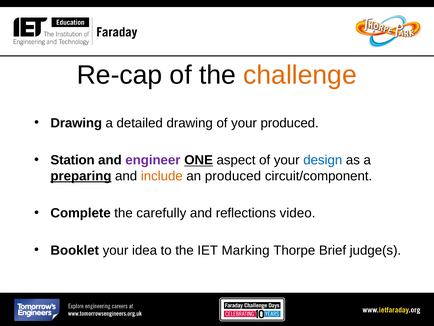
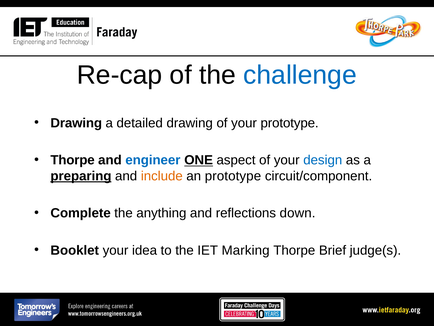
challenge colour: orange -> blue (300, 75)
your produced: produced -> prototype (290, 123)
Station: Station -> Thorpe (73, 160)
engineer colour: purple -> blue (153, 160)
an produced: produced -> prototype (233, 176)
carefully: carefully -> anything (161, 213)
video: video -> down (298, 213)
